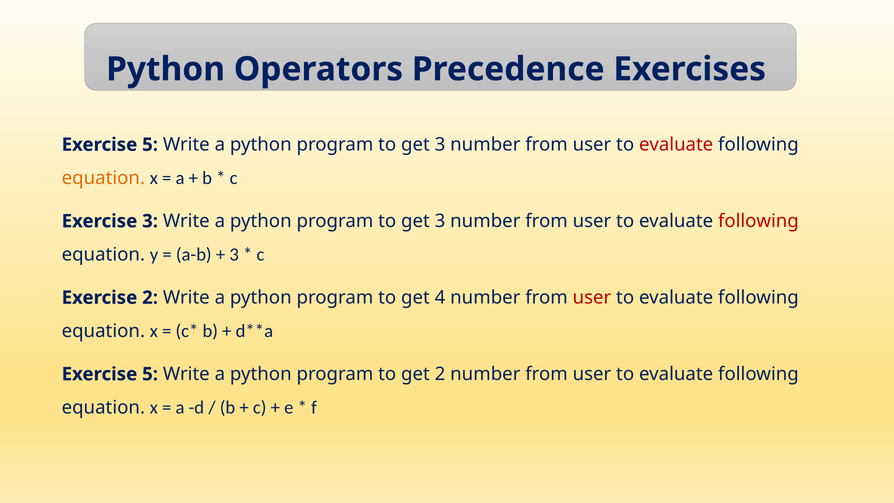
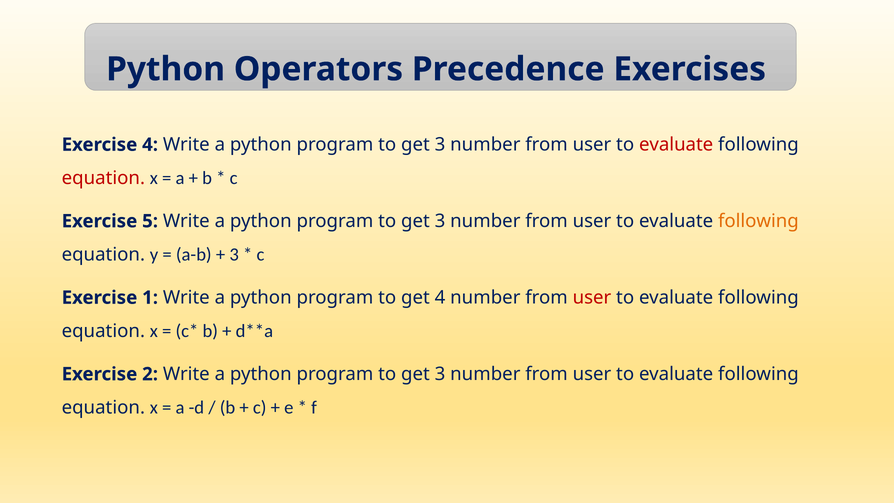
5: 5 -> 4 (150, 145)
equation colour: orange -> red (103, 178)
Exercise 3: 3 -> 5 (150, 221)
following colour: red -> orange (758, 221)
Exercise 2: 2 -> 1 (150, 298)
5: 5 -> 2 (150, 374)
2: 2 -> 3 (440, 374)
